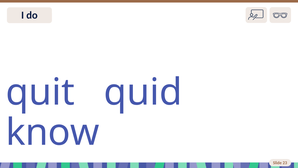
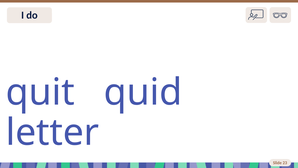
know: know -> letter (52, 132)
